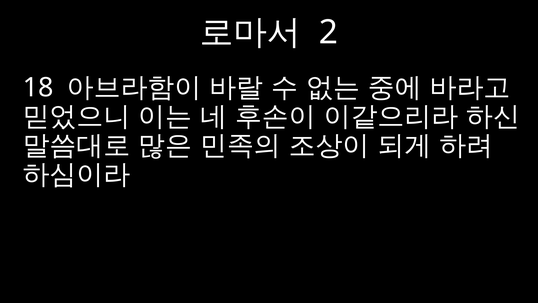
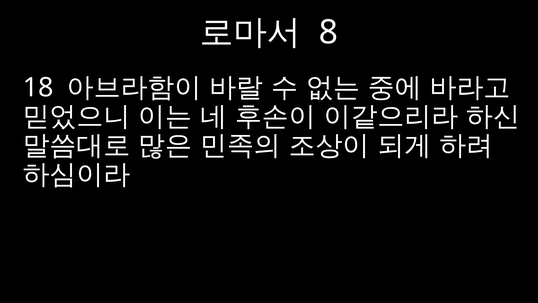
2: 2 -> 8 (328, 32)
